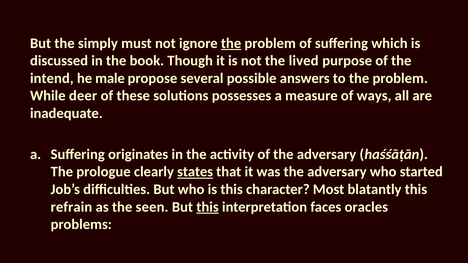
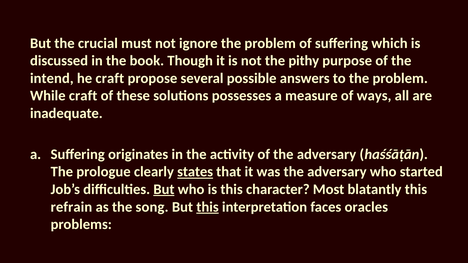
simply: simply -> crucial (98, 43)
the underline: present -> none (231, 43)
lived: lived -> pithy (304, 61)
he male: male -> craft (110, 78)
While deer: deer -> craft (83, 96)
But underline: none -> present (164, 189)
seen: seen -> song (152, 207)
